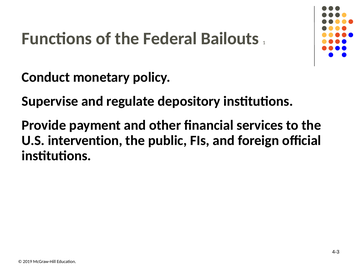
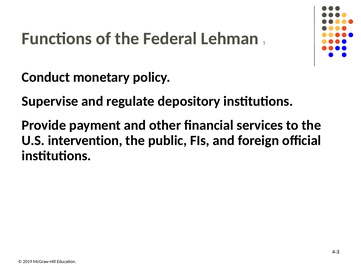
Bailouts: Bailouts -> Lehman (230, 39)
